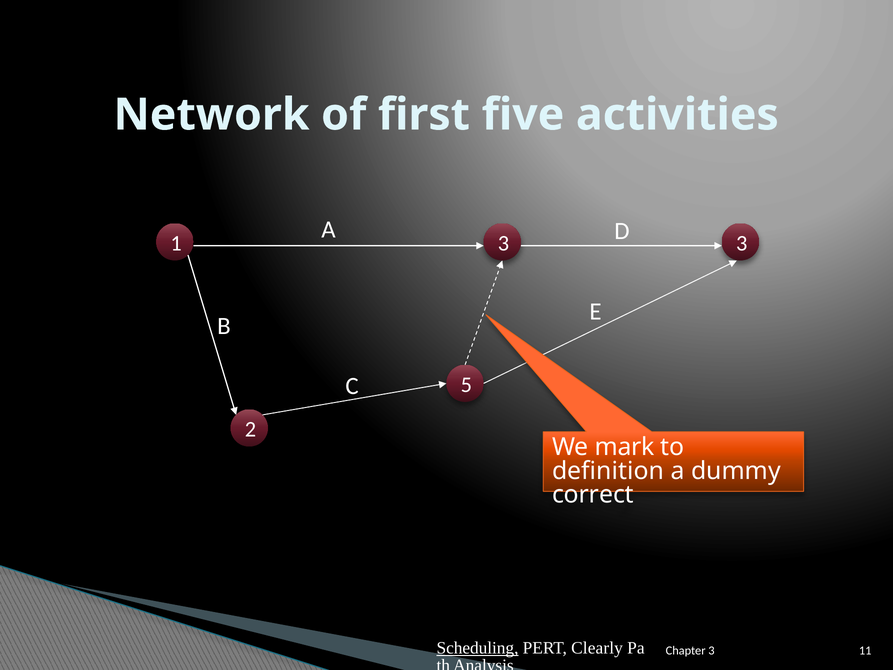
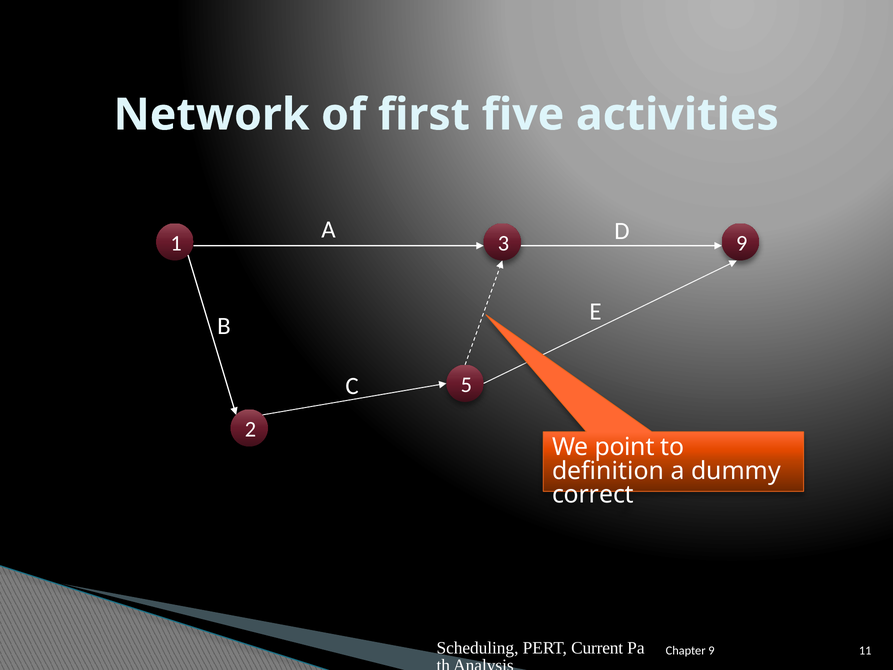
3 3: 3 -> 9 (742, 243)
mark: mark -> point (625, 447)
Scheduling underline: present -> none (478, 648)
Clearly: Clearly -> Current (597, 648)
Chapter 3: 3 -> 9 (711, 651)
